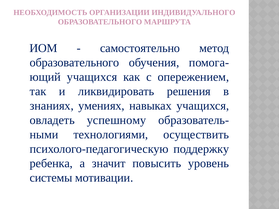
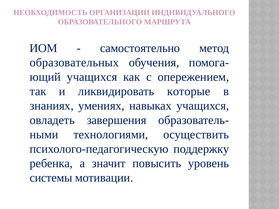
образовательного: образовательного -> образовательных (74, 63)
решения: решения -> которые (189, 91)
успешному: успешному -> завершения (117, 120)
